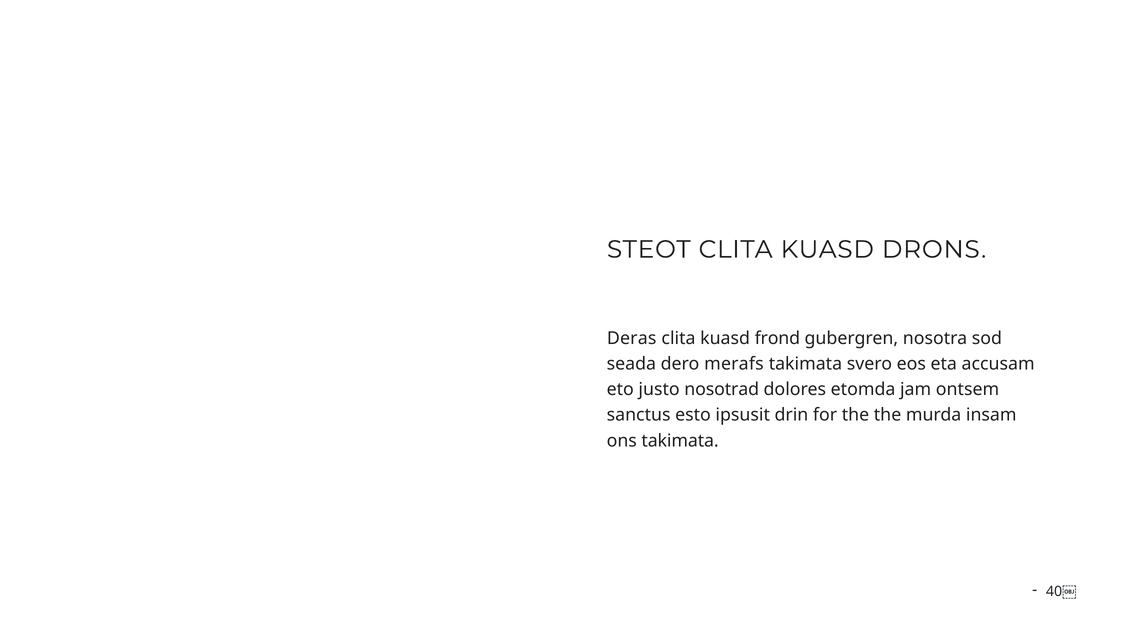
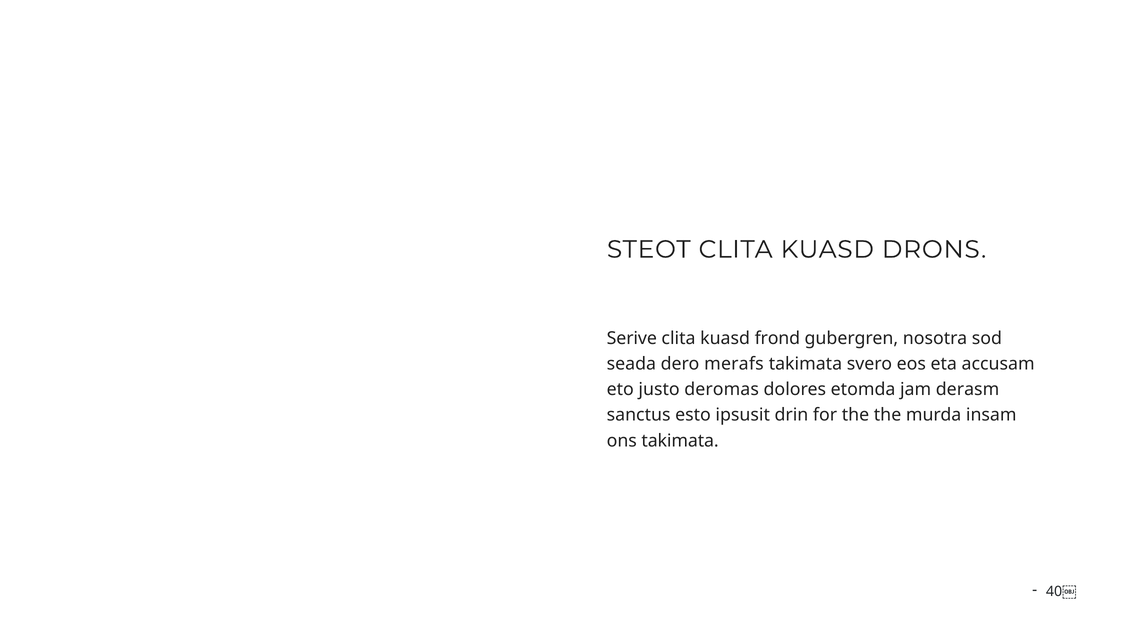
Deras: Deras -> Serive (632, 338)
nosotrad: nosotrad -> deromas (722, 390)
ontsem: ontsem -> derasm (968, 390)
